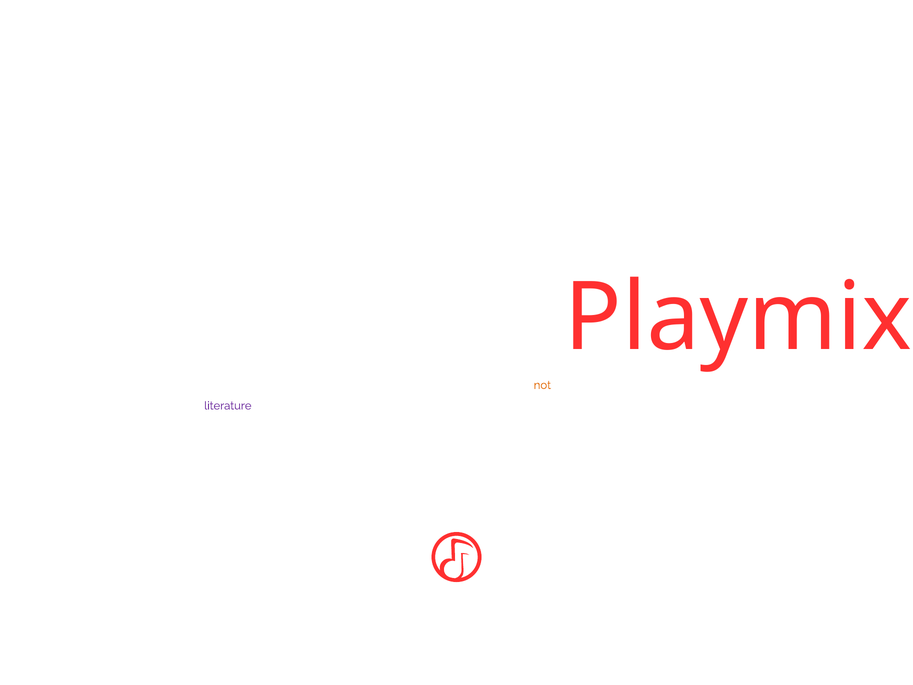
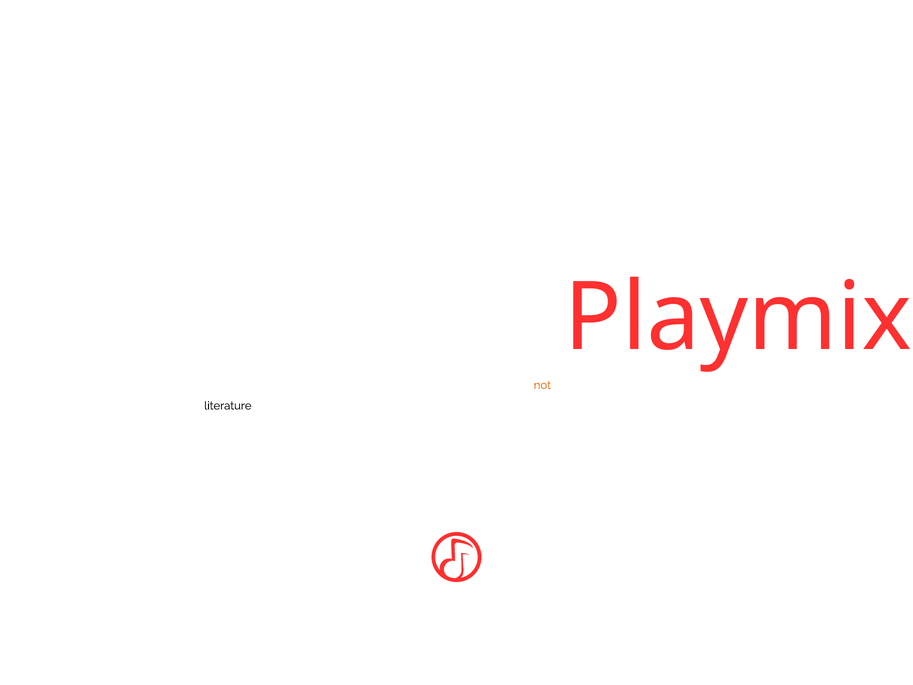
literature colour: purple -> black (228, 406)
